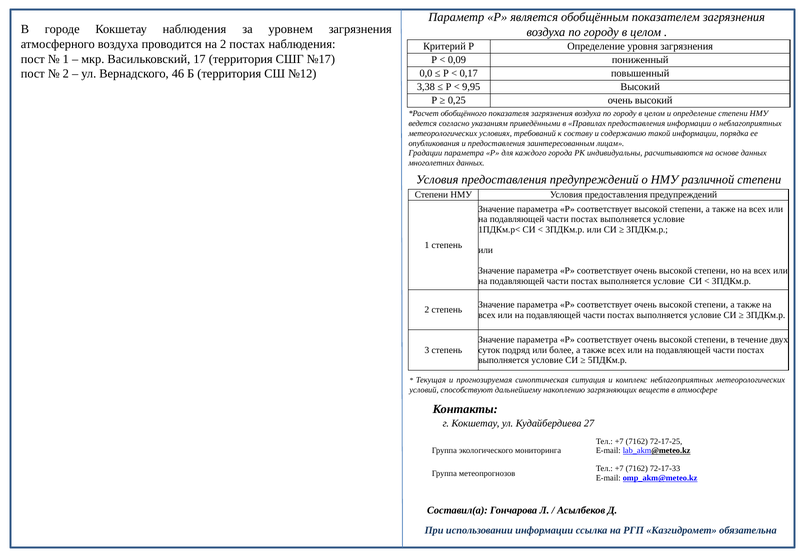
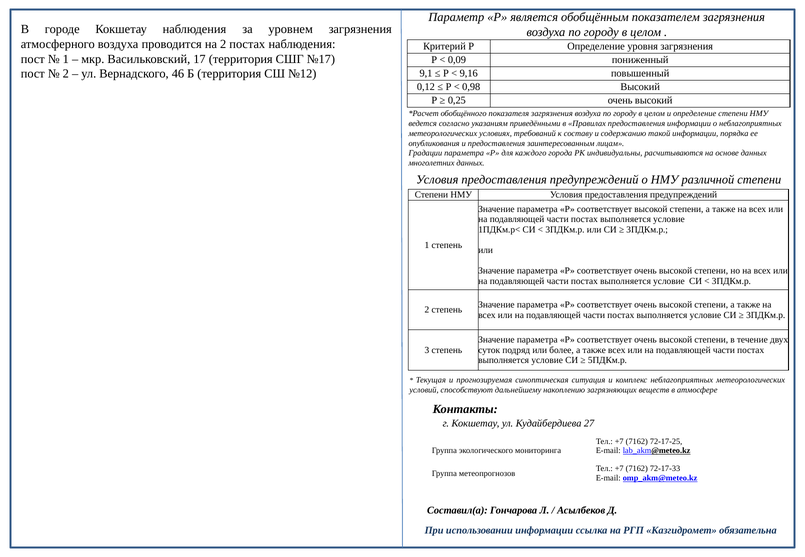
0,0: 0,0 -> 9,1 (426, 73)
0,17: 0,17 -> 9,16 (469, 73)
3,38: 3,38 -> 0,12 (426, 87)
9,95: 9,95 -> 0,98 (471, 87)
